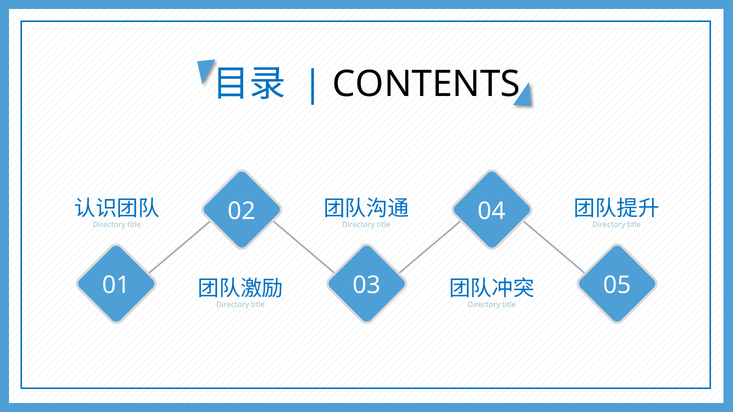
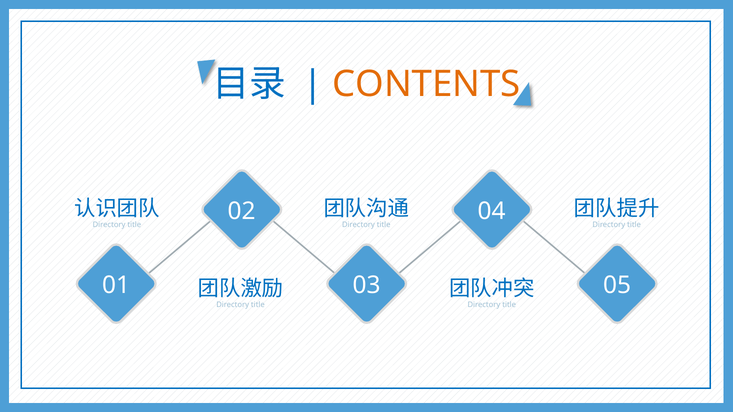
CONTENTS colour: black -> orange (426, 84)
